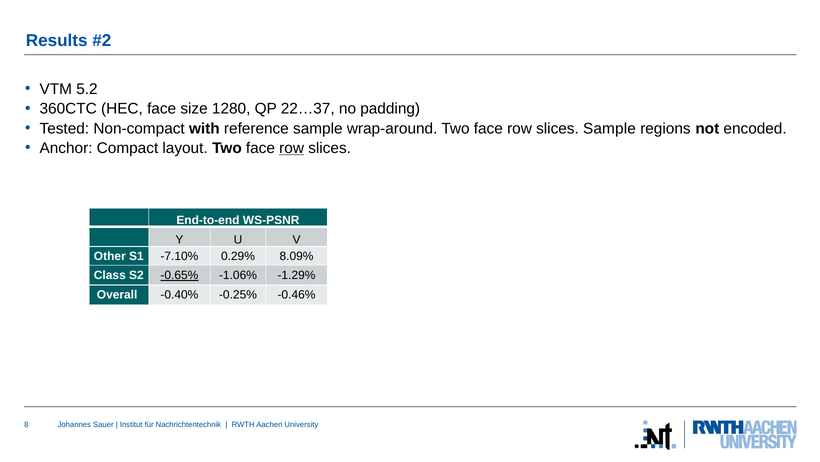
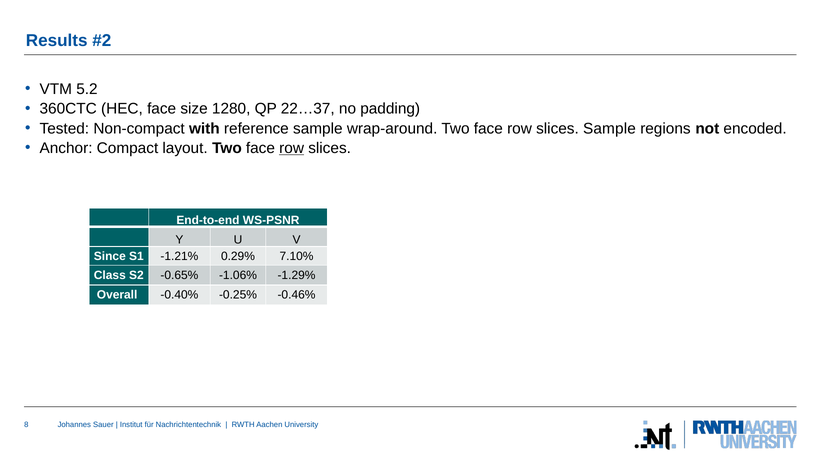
Other: Other -> Since (110, 256)
-7.10%: -7.10% -> -1.21% (179, 256)
8.09%: 8.09% -> 7.10% (297, 256)
-0.65% underline: present -> none (179, 275)
